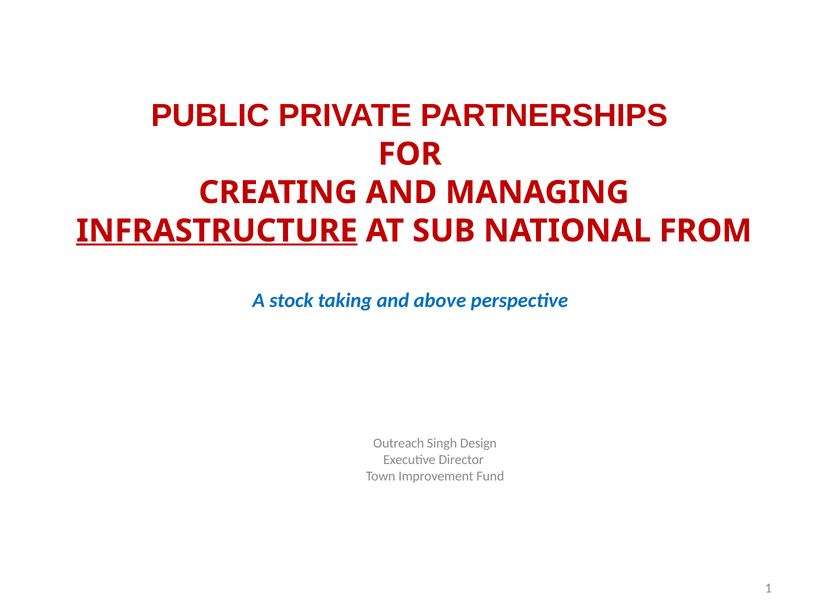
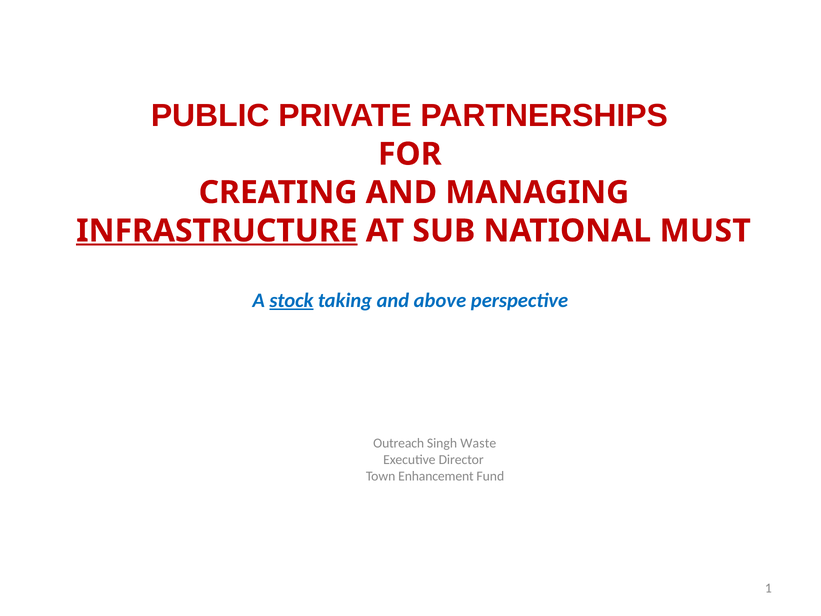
FROM: FROM -> MUST (705, 231)
stock underline: none -> present (291, 300)
Design: Design -> Waste (478, 443)
Improvement: Improvement -> Enhancement (436, 476)
